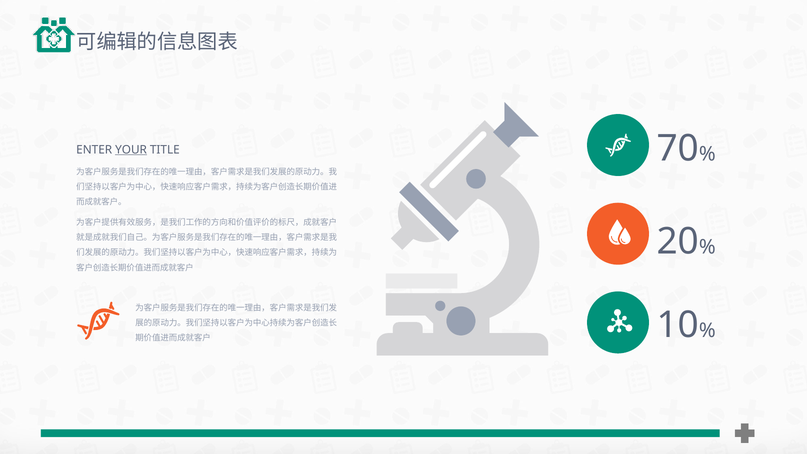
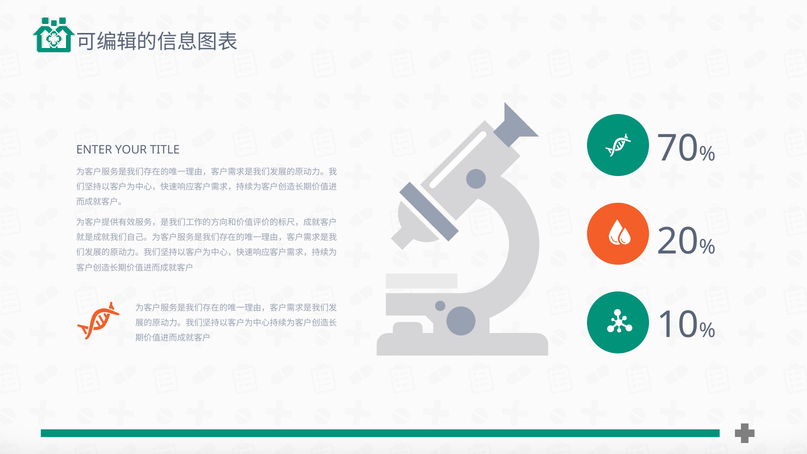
YOUR underline: present -> none (131, 150)
